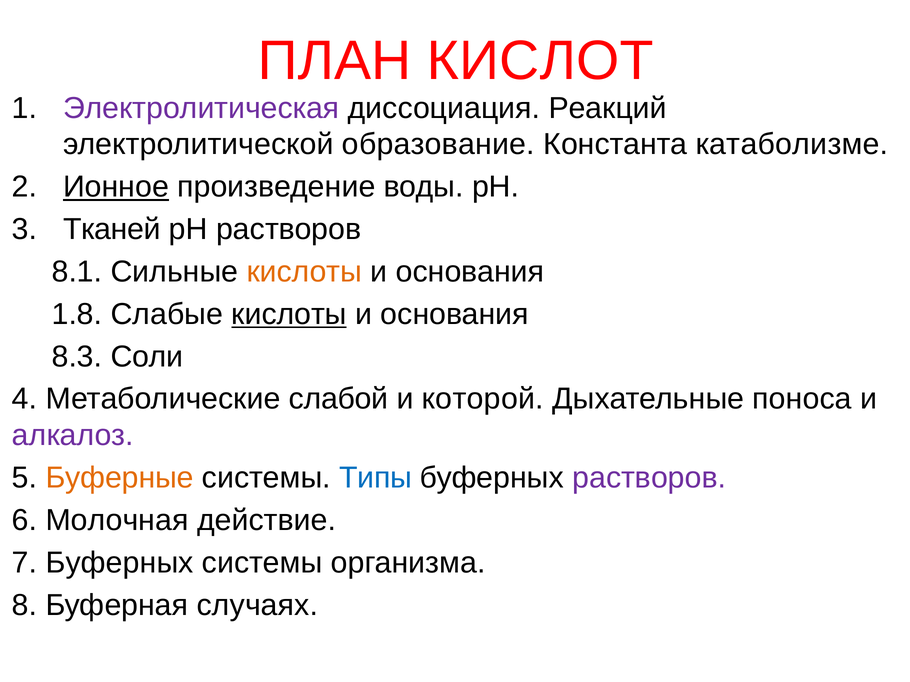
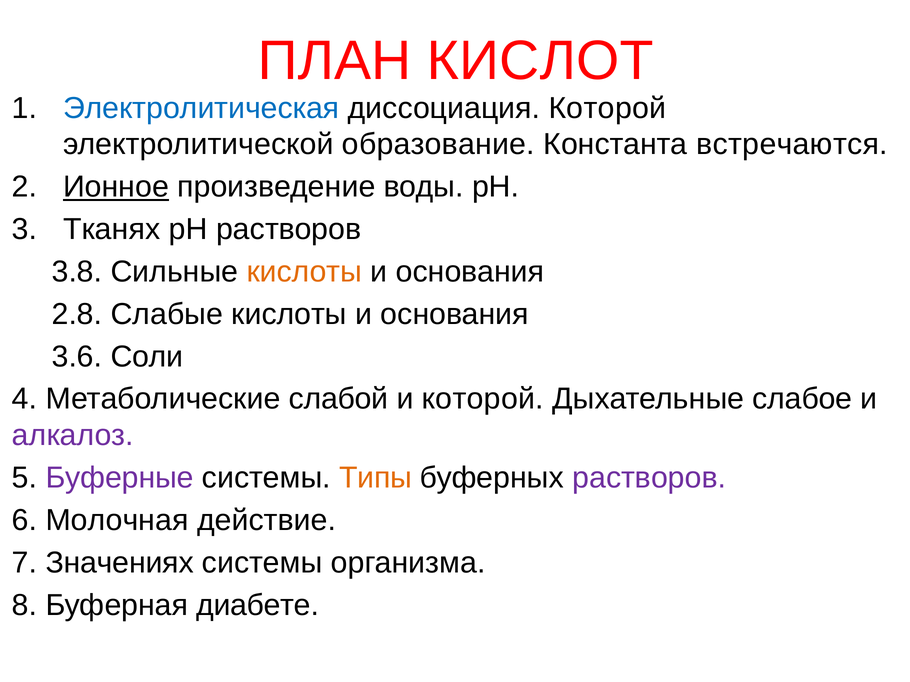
Электролитическая colour: purple -> blue (201, 108)
диссоциация Реакций: Реакций -> Которой (607, 108)
катаболизме: катаболизме -> встречаются (792, 145)
Тканей: Тканей -> Тканях (112, 229)
8.1: 8.1 -> 3.8 (77, 272)
1.8: 1.8 -> 2.8 (77, 314)
кислоты underline: present -> none (289, 314)
8.3: 8.3 -> 3.6 (77, 357)
поноса: поноса -> слабое (802, 399)
Буферные colour: orange -> purple (120, 478)
Типы colour: blue -> orange (376, 478)
7 Буферных: Буферных -> Значениях (120, 563)
случаях: случаях -> диабете (258, 605)
